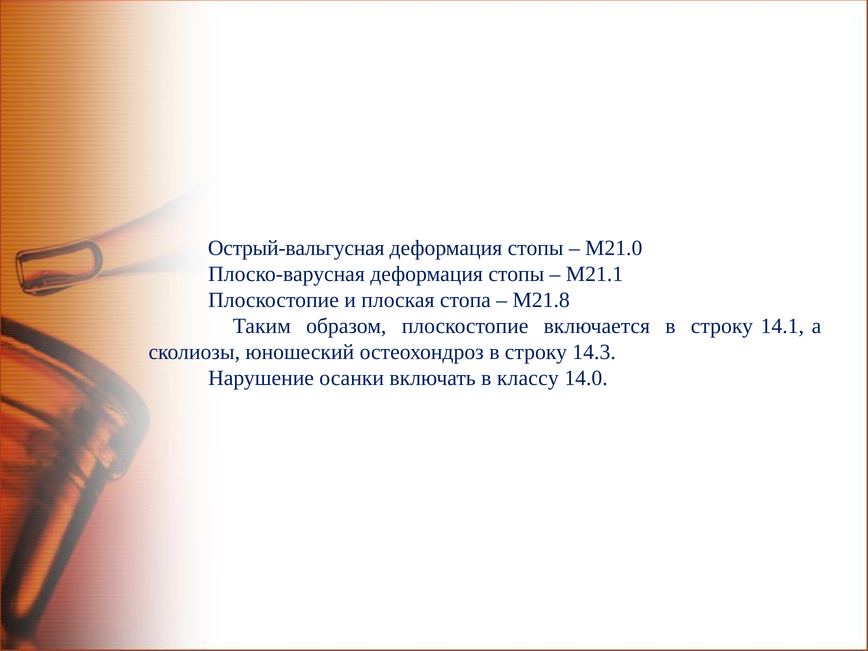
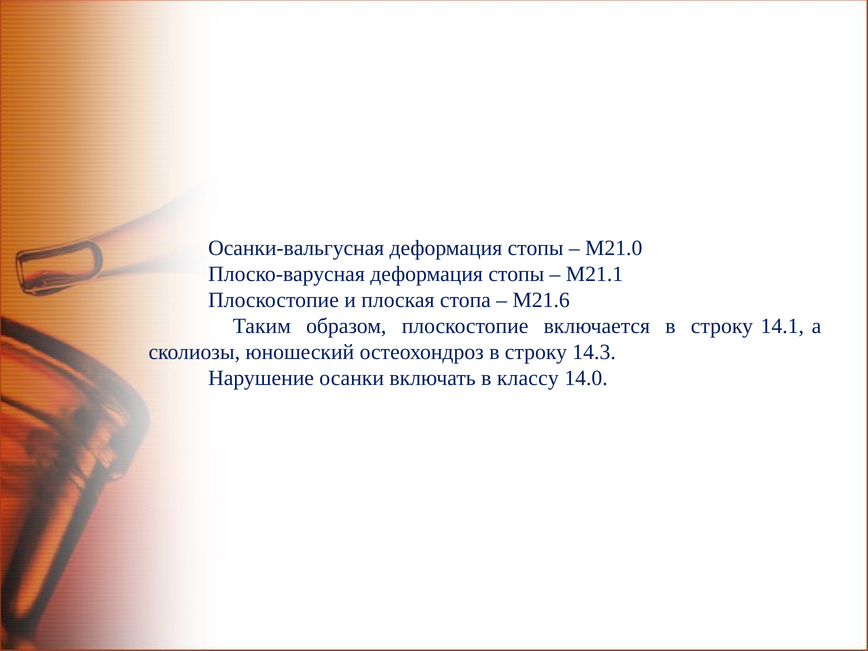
Острый-вальгусная: Острый-вальгусная -> Осанки-вальгусная (296, 248)
М21.8: М21.8 -> М21.6 (541, 300)
